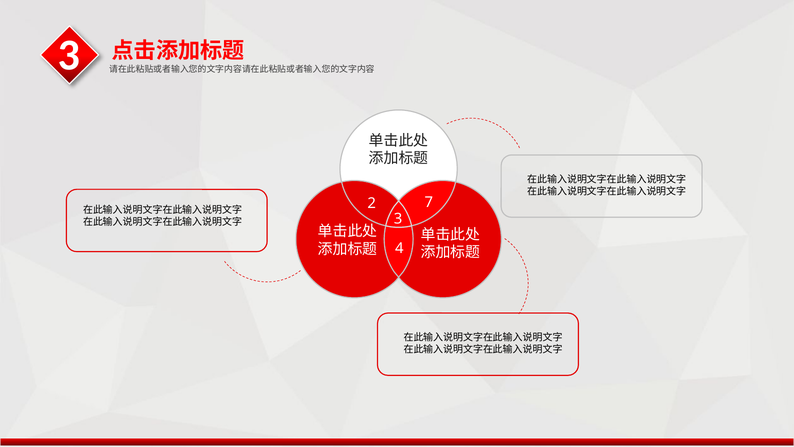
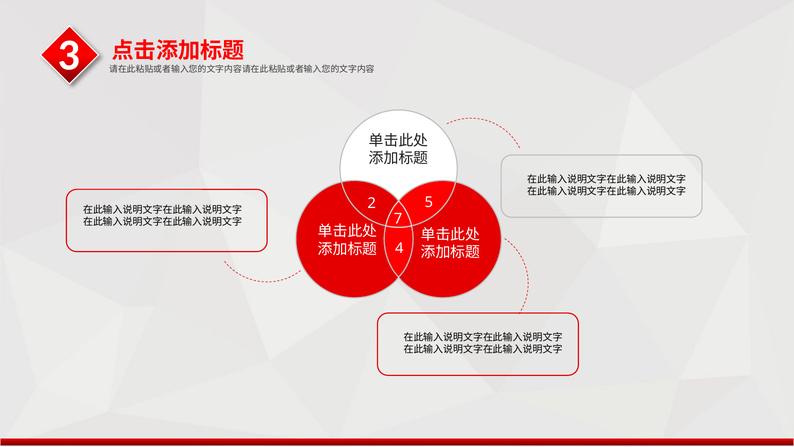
7: 7 -> 5 (429, 202)
3: 3 -> 7 (398, 219)
